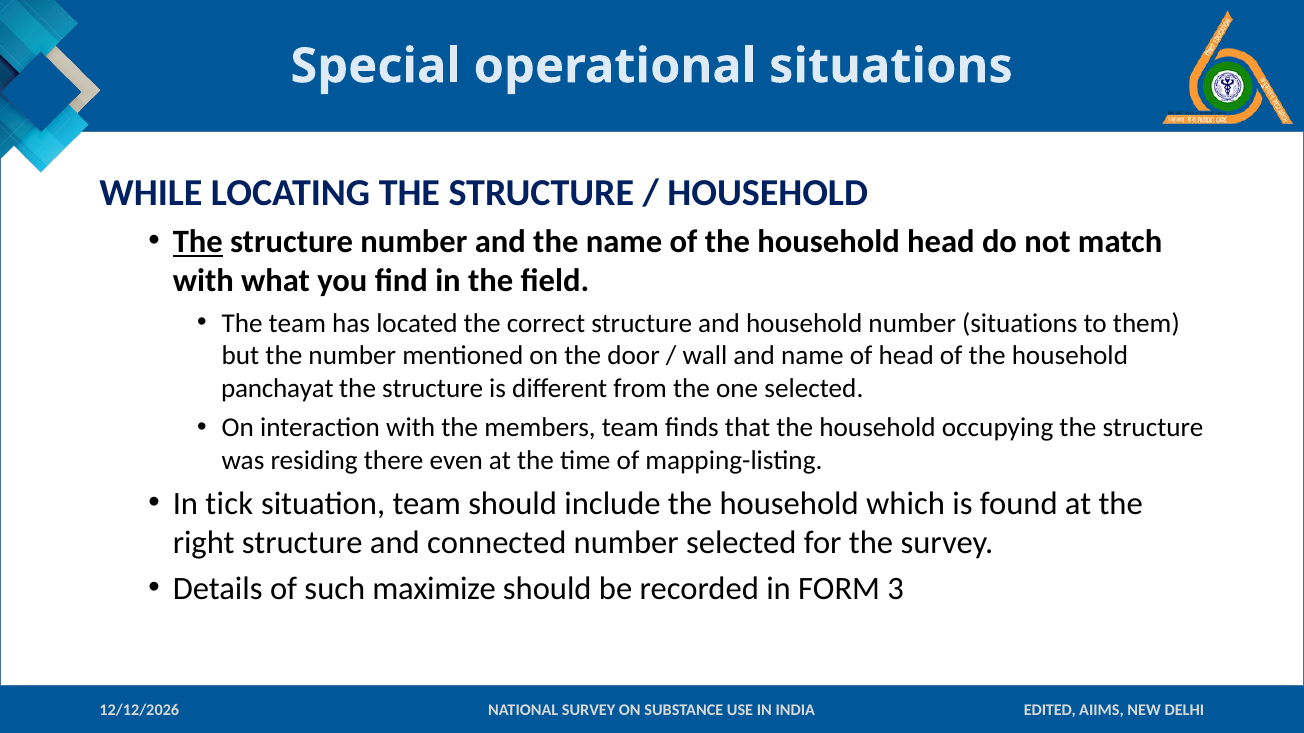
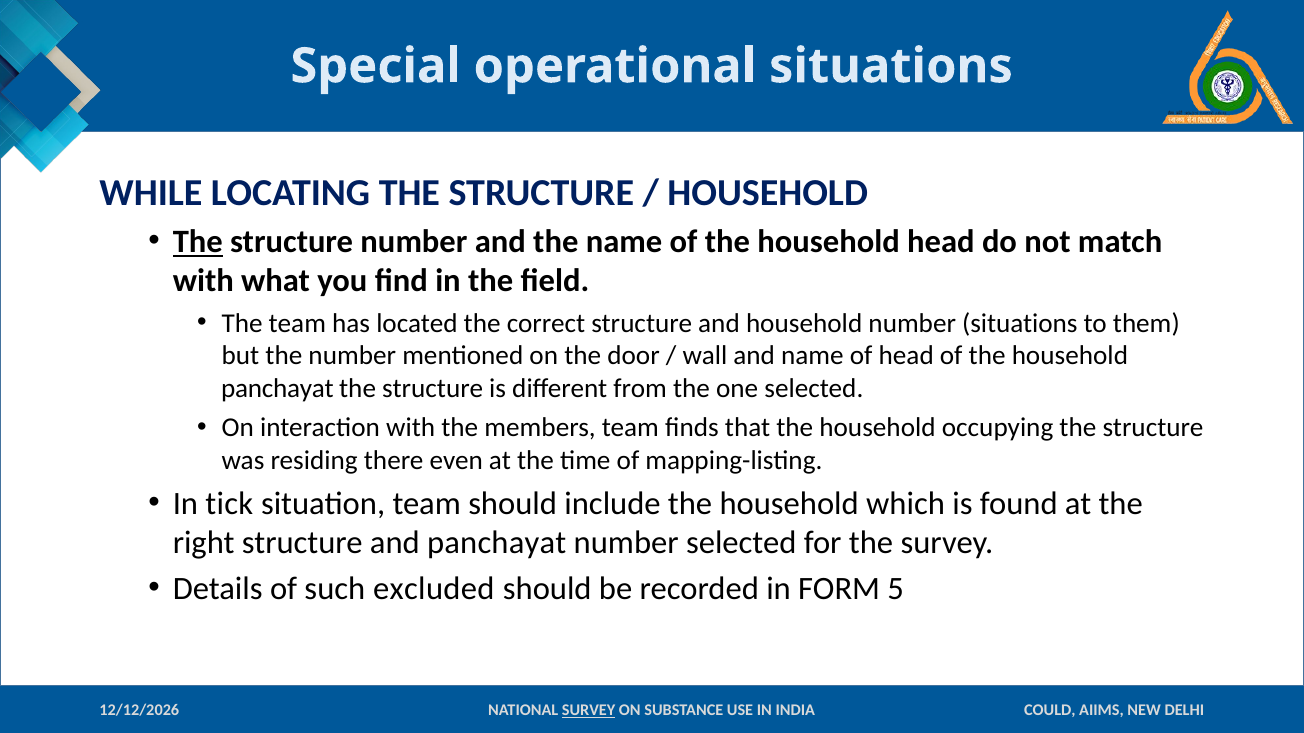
and connected: connected -> panchayat (497, 543)
maximize: maximize -> excluded (434, 589)
3: 3 -> 5 (896, 589)
SURVEY underline: none -> present (589, 711)
EDITED: EDITED -> COULD (1050, 711)
